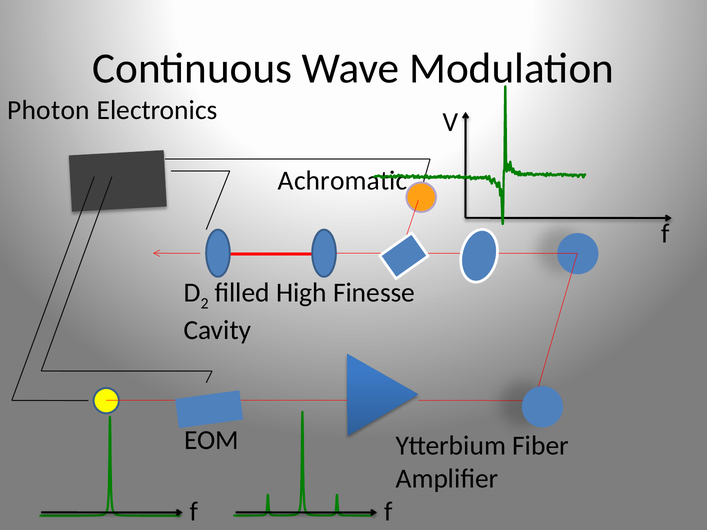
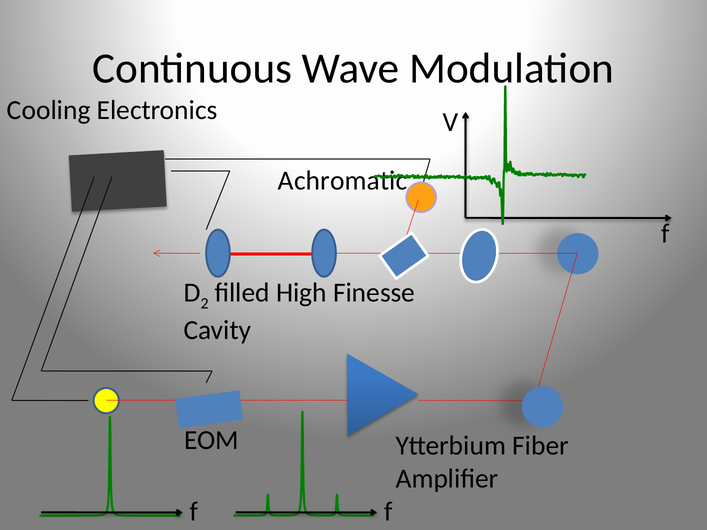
Photon: Photon -> Cooling (49, 110)
